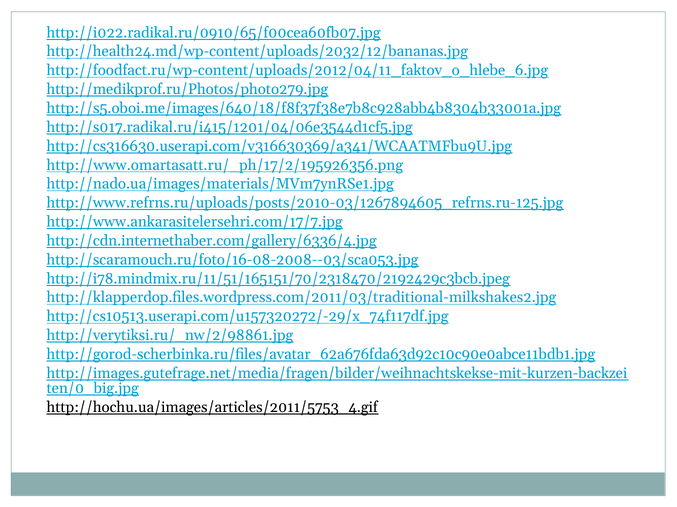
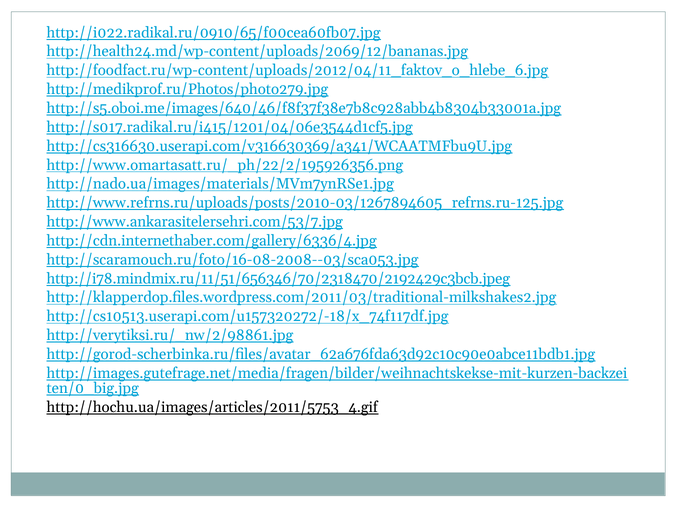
http://health24.md/wp-content/uploads/2032/12/bananas.jpg: http://health24.md/wp-content/uploads/2032/12/bananas.jpg -> http://health24.md/wp-content/uploads/2069/12/bananas.jpg (257, 52)
http://s5.oboi.me/images/640/18/f8f37f38e7b8c928abb4b8304b33001a.jpg: http://s5.oboi.me/images/640/18/f8f37f38e7b8c928abb4b8304b33001a.jpg -> http://s5.oboi.me/images/640/46/f8f37f38e7b8c928abb4b8304b33001a.jpg (304, 108)
http://www.omartasatt.ru/_ph/17/2/195926356.png: http://www.omartasatt.ru/_ph/17/2/195926356.png -> http://www.omartasatt.ru/_ph/22/2/195926356.png (225, 165)
http://www.ankarasitelersehri.com/17/7.jpg: http://www.ankarasitelersehri.com/17/7.jpg -> http://www.ankarasitelersehri.com/53/7.jpg (195, 222)
http://i78.mindmix.ru/11/51/165151/70/2318470/2192429c3bcb.jpeg: http://i78.mindmix.ru/11/51/165151/70/2318470/2192429c3bcb.jpeg -> http://i78.mindmix.ru/11/51/656346/70/2318470/2192429c3bcb.jpeg (278, 279)
http://cs10513.userapi.com/u157320272/-29/x_74f117df.jpg: http://cs10513.userapi.com/u157320272/-29/x_74f117df.jpg -> http://cs10513.userapi.com/u157320272/-18/x_74f117df.jpg (248, 317)
